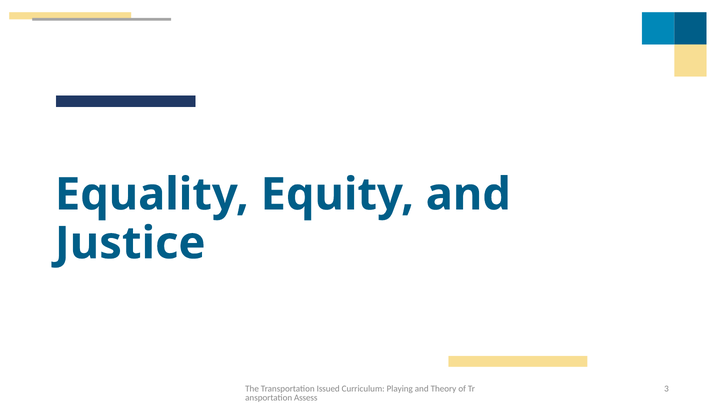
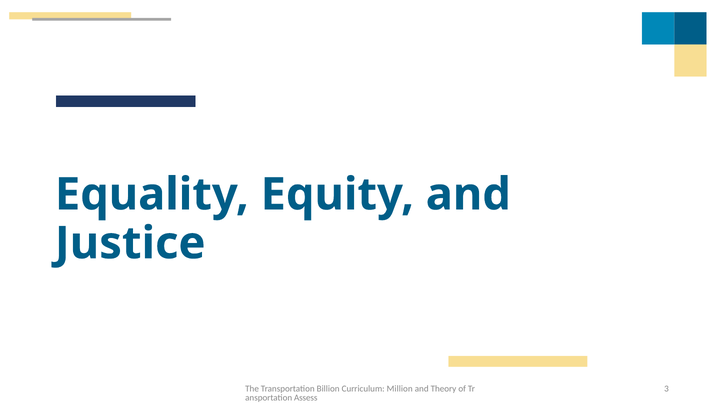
Issued: Issued -> Billion (328, 389)
Playing: Playing -> Million (400, 389)
